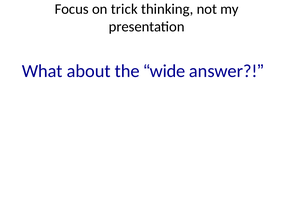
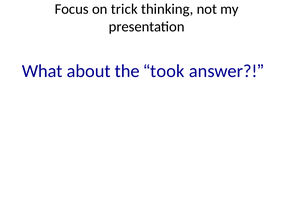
wide: wide -> took (167, 71)
